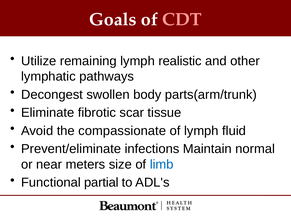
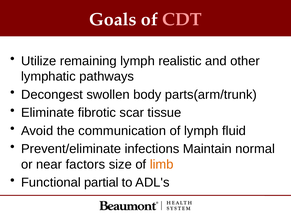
compassionate: compassionate -> communication (122, 131)
meters: meters -> factors (85, 165)
limb colour: blue -> orange (162, 165)
